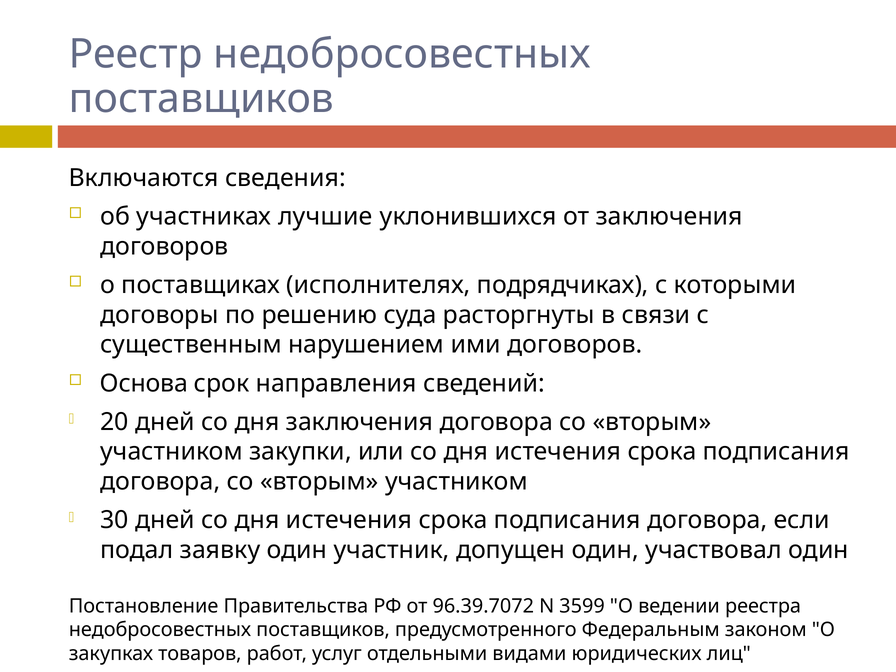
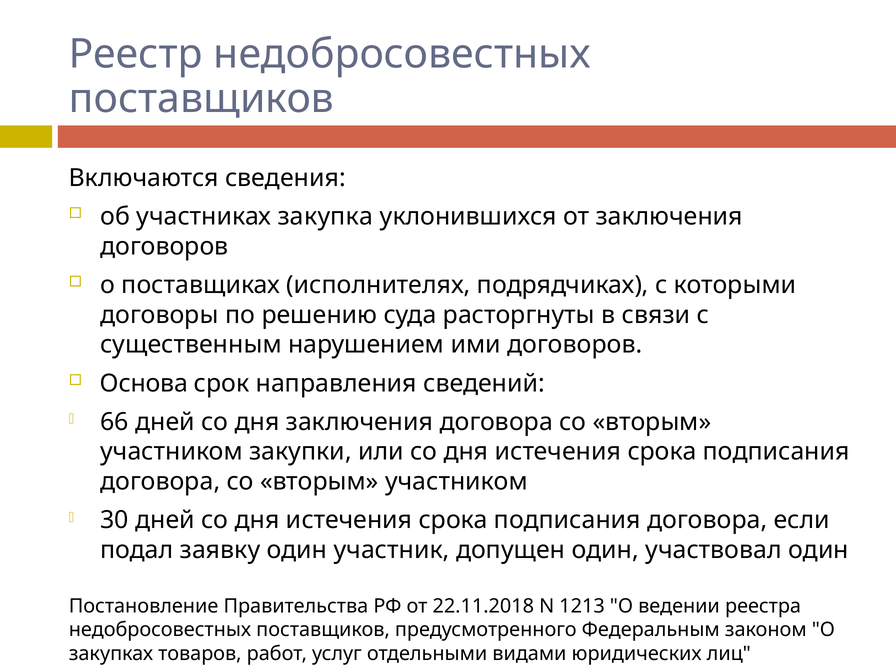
лучшие: лучшие -> закупка (325, 216)
20: 20 -> 66 (114, 422)
96.39.7072: 96.39.7072 -> 22.11.2018 (483, 606)
3599: 3599 -> 1213 (582, 606)
